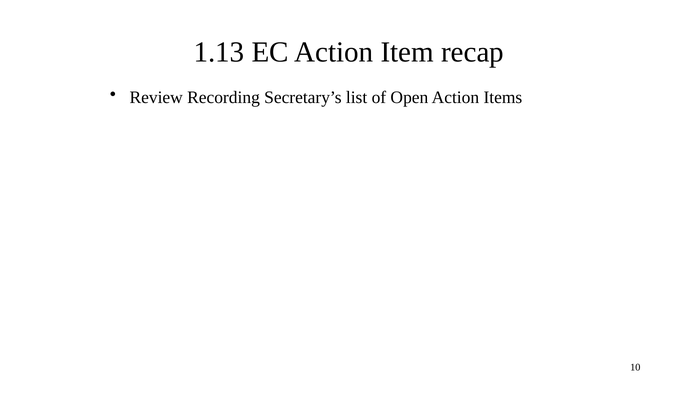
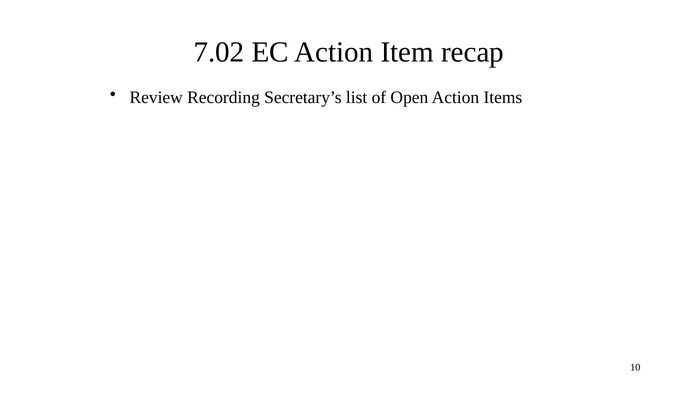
1.13: 1.13 -> 7.02 (219, 52)
